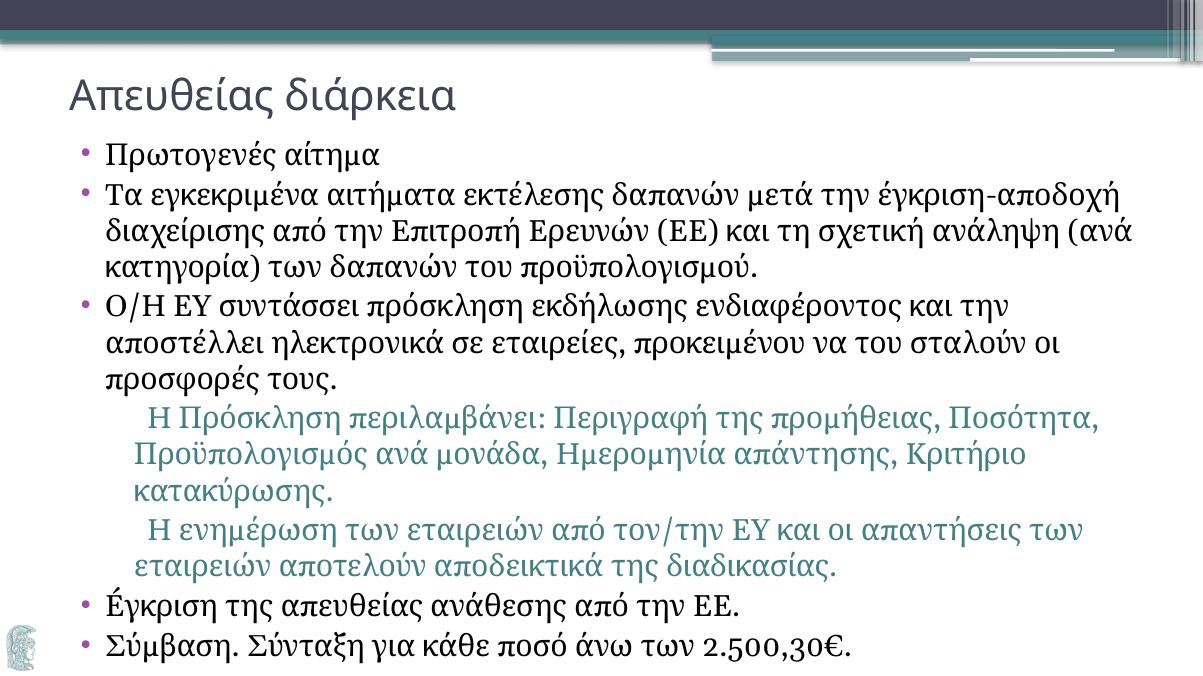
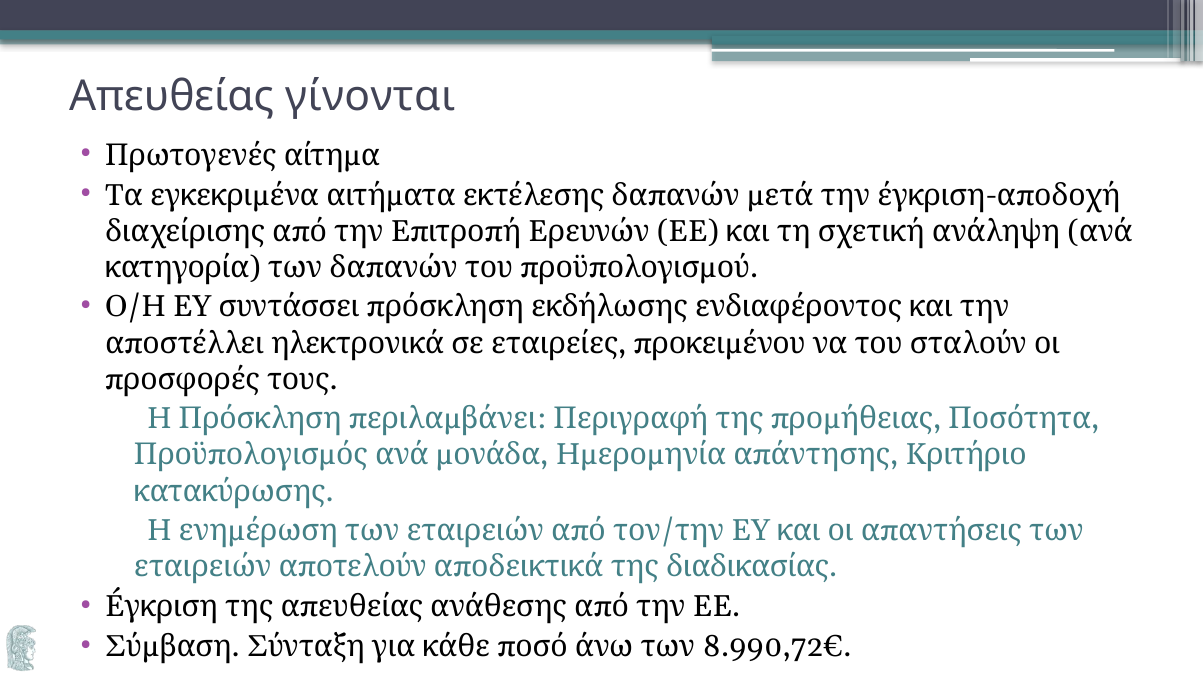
διάρκεια: διάρκεια -> γίνονται (370, 97)
2.500,30€: 2.500,30€ -> 8.990,72€ (777, 647)
